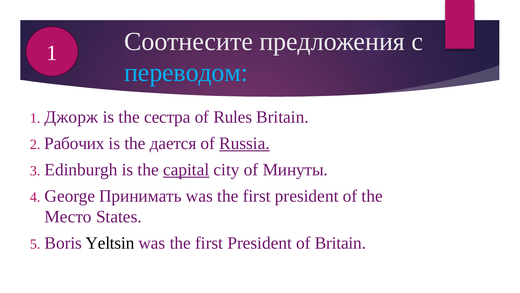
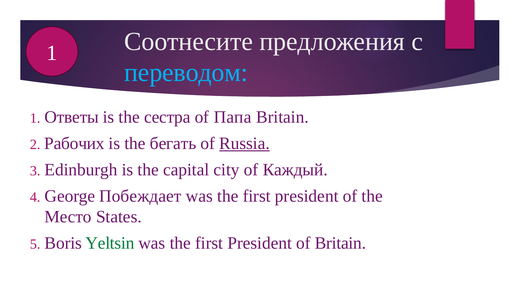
Джорж: Джорж -> Ответы (72, 117)
Rules: Rules -> Папа (233, 117)
дается: дается -> бегать (173, 143)
capital underline: present -> none (186, 169)
Минуты: Минуты -> Каждый (295, 169)
Принимать: Принимать -> Побеждает (140, 196)
Yeltsin colour: black -> green (110, 243)
